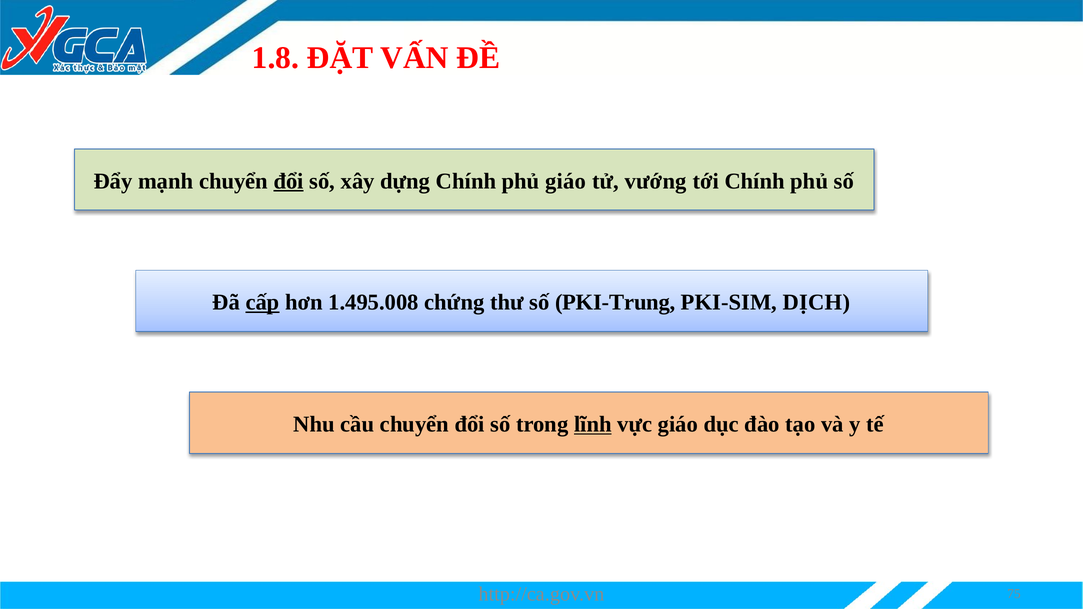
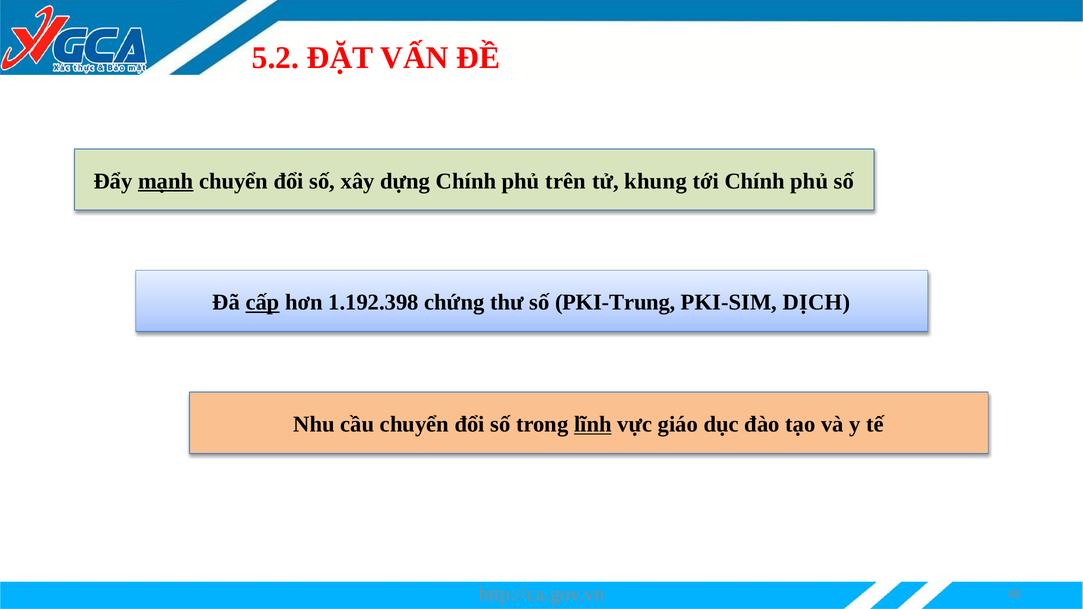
1.8: 1.8 -> 5.2 (275, 58)
mạnh underline: none -> present (166, 181)
đổi underline: present -> none (289, 181)
phủ giáo: giáo -> trên (566, 181)
vướng: vướng -> khung (656, 181)
1.495.008: 1.495.008 -> 1.192.398 (374, 303)
75: 75 -> 48 (1014, 594)
